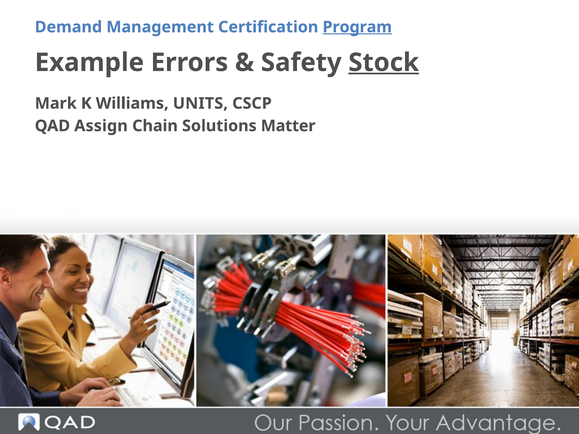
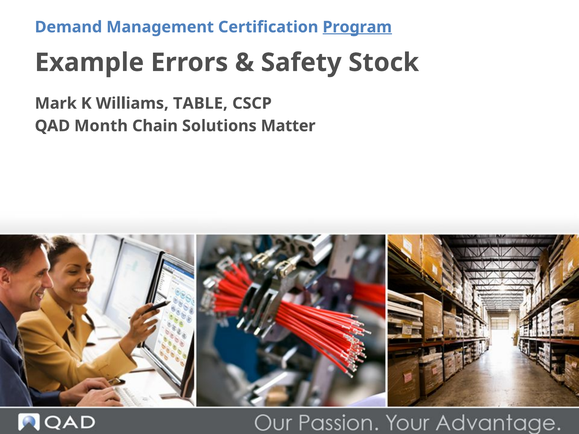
Stock underline: present -> none (384, 63)
UNITS: UNITS -> TABLE (200, 103)
Assign: Assign -> Month (101, 126)
